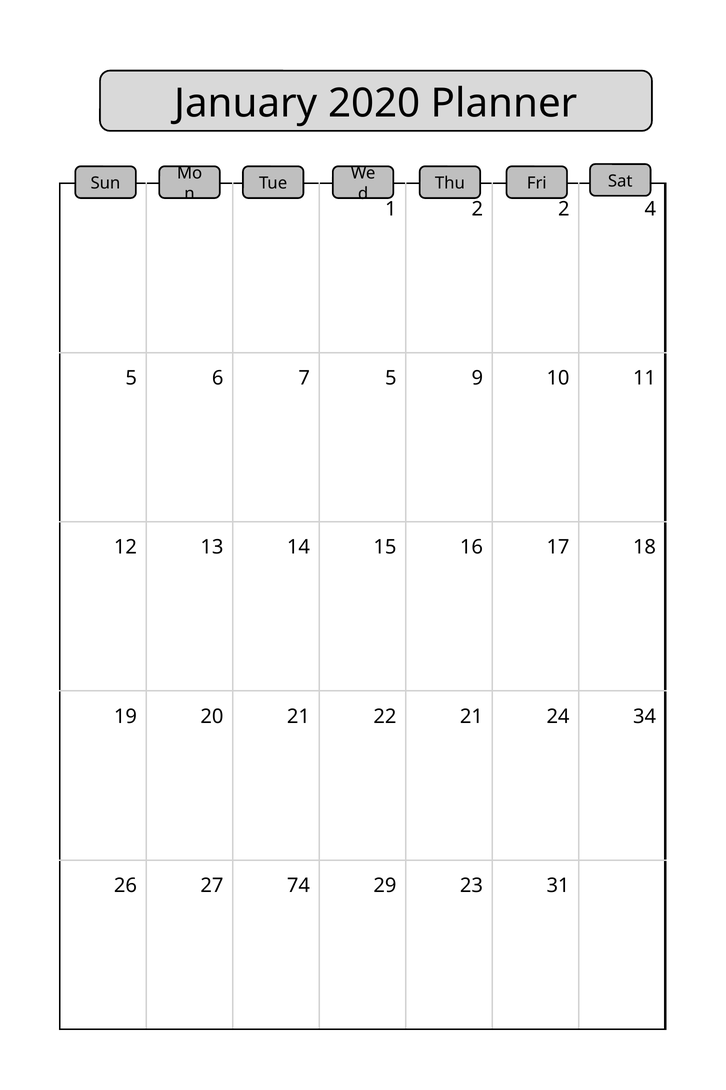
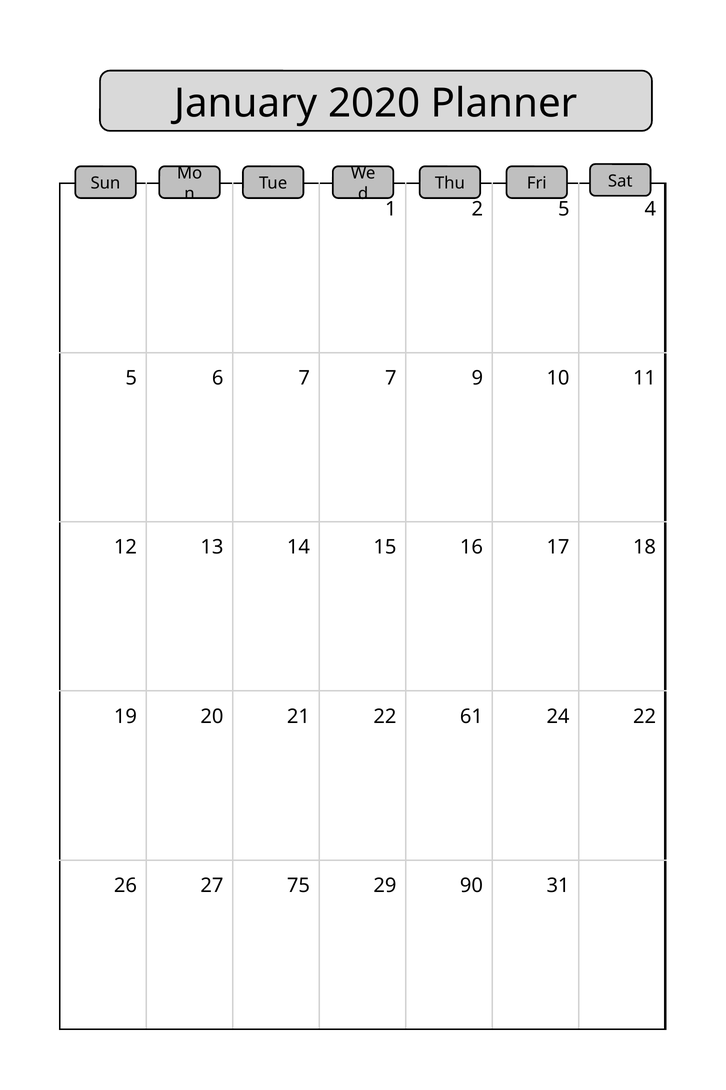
2 2: 2 -> 5 (564, 209)
7 5: 5 -> 7 (391, 378)
22 21: 21 -> 61 (472, 716)
24 34: 34 -> 22 (645, 716)
74: 74 -> 75 (298, 885)
23: 23 -> 90 (472, 885)
